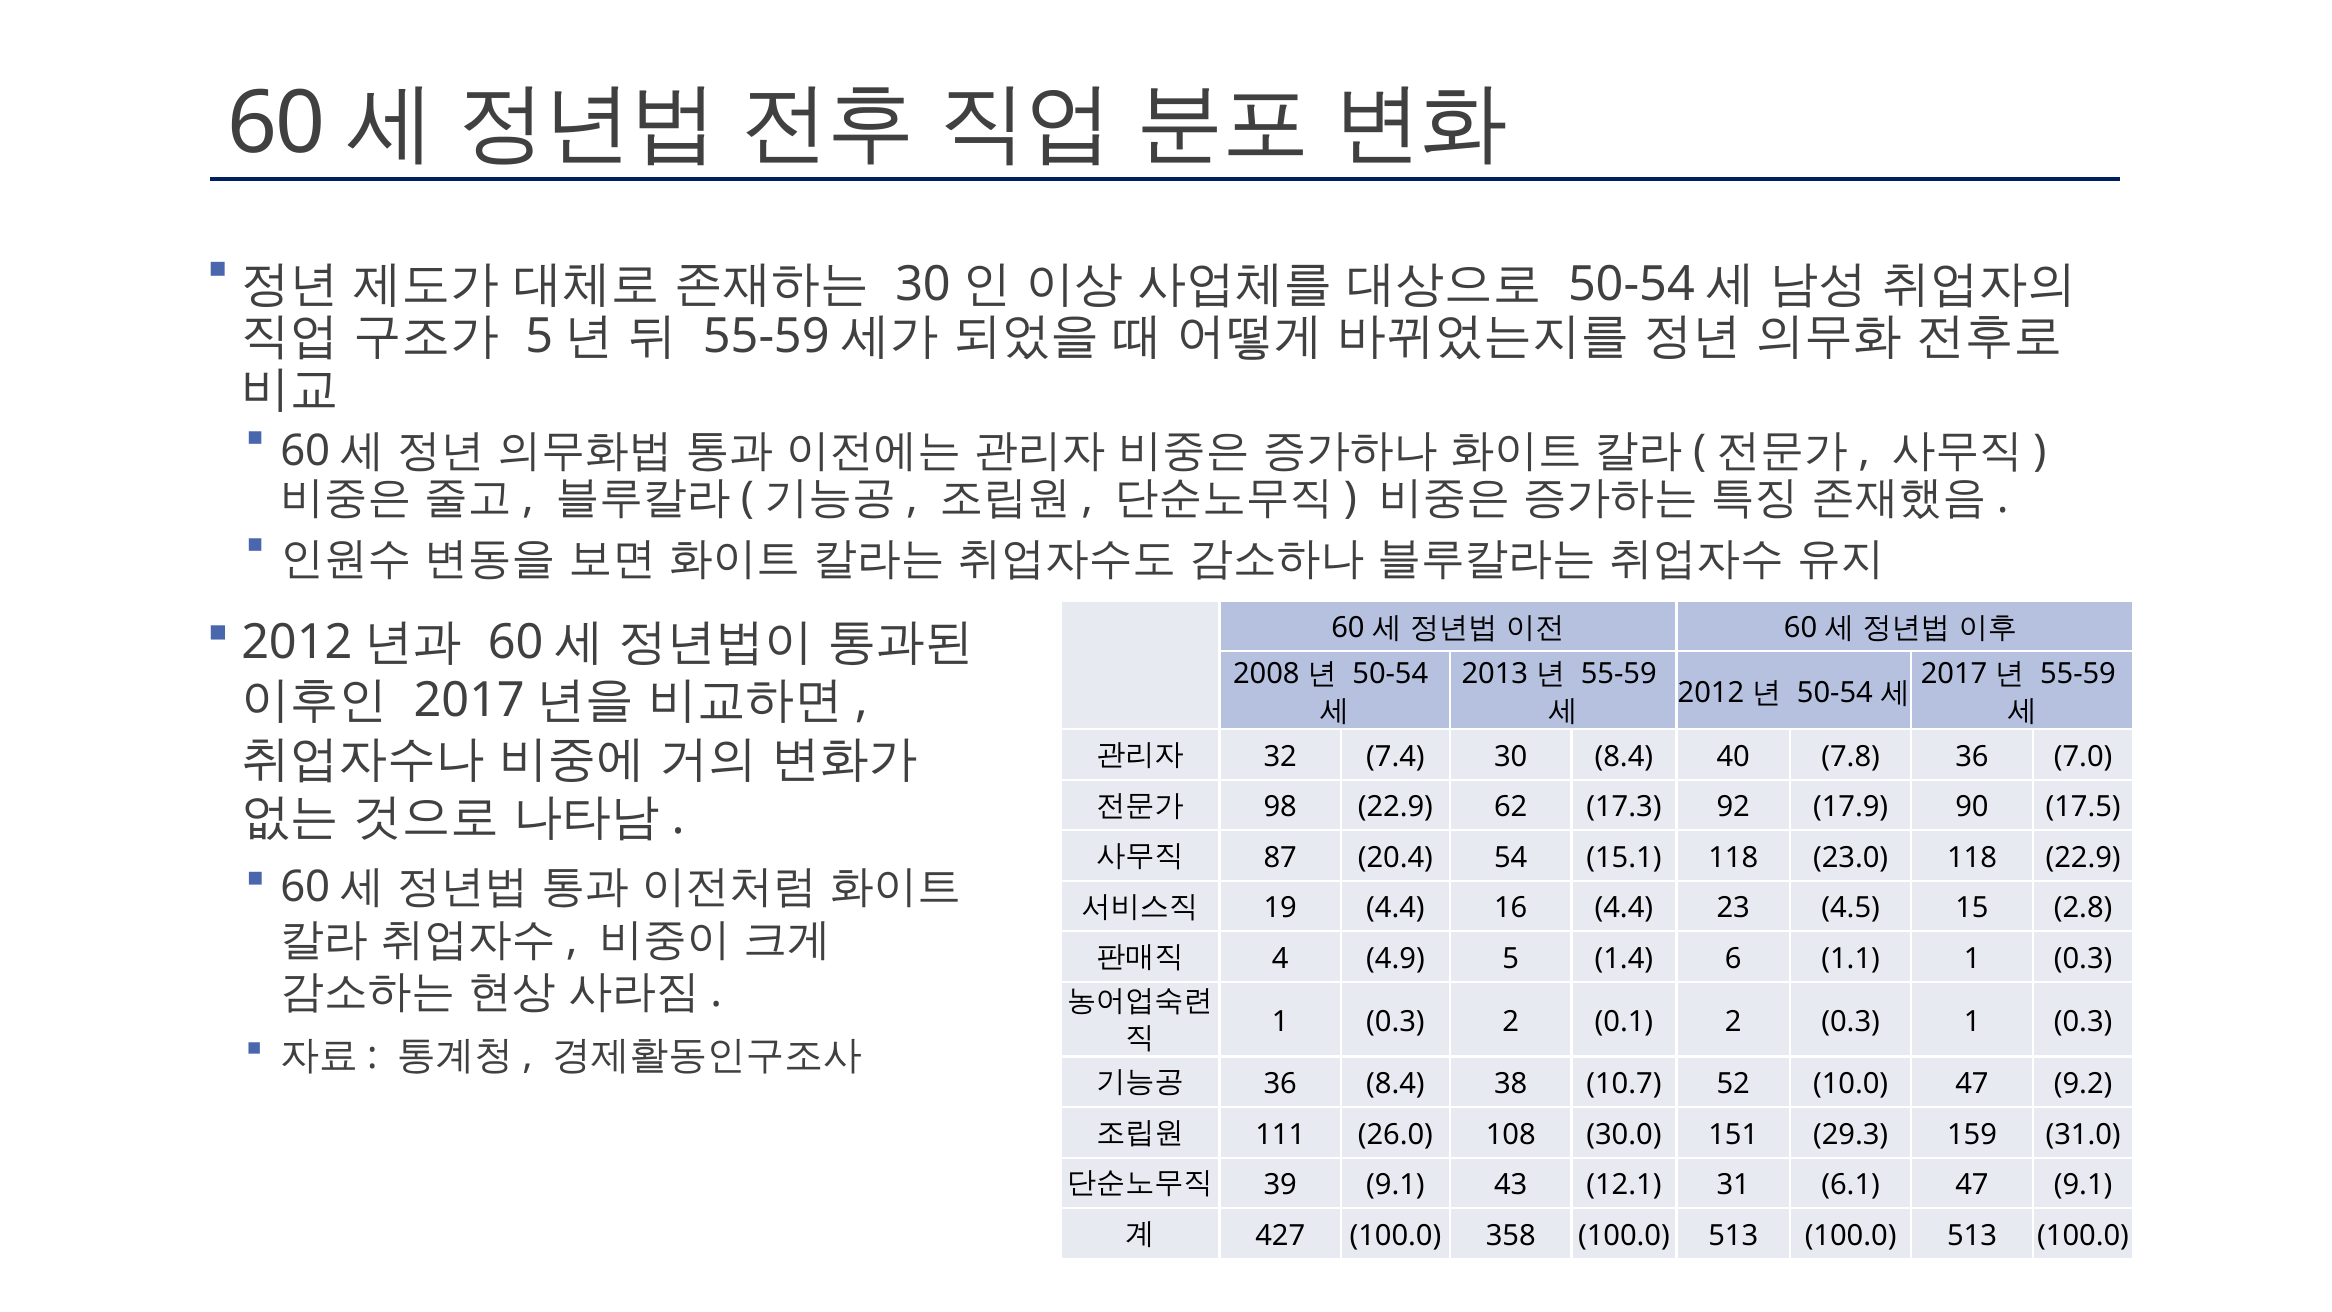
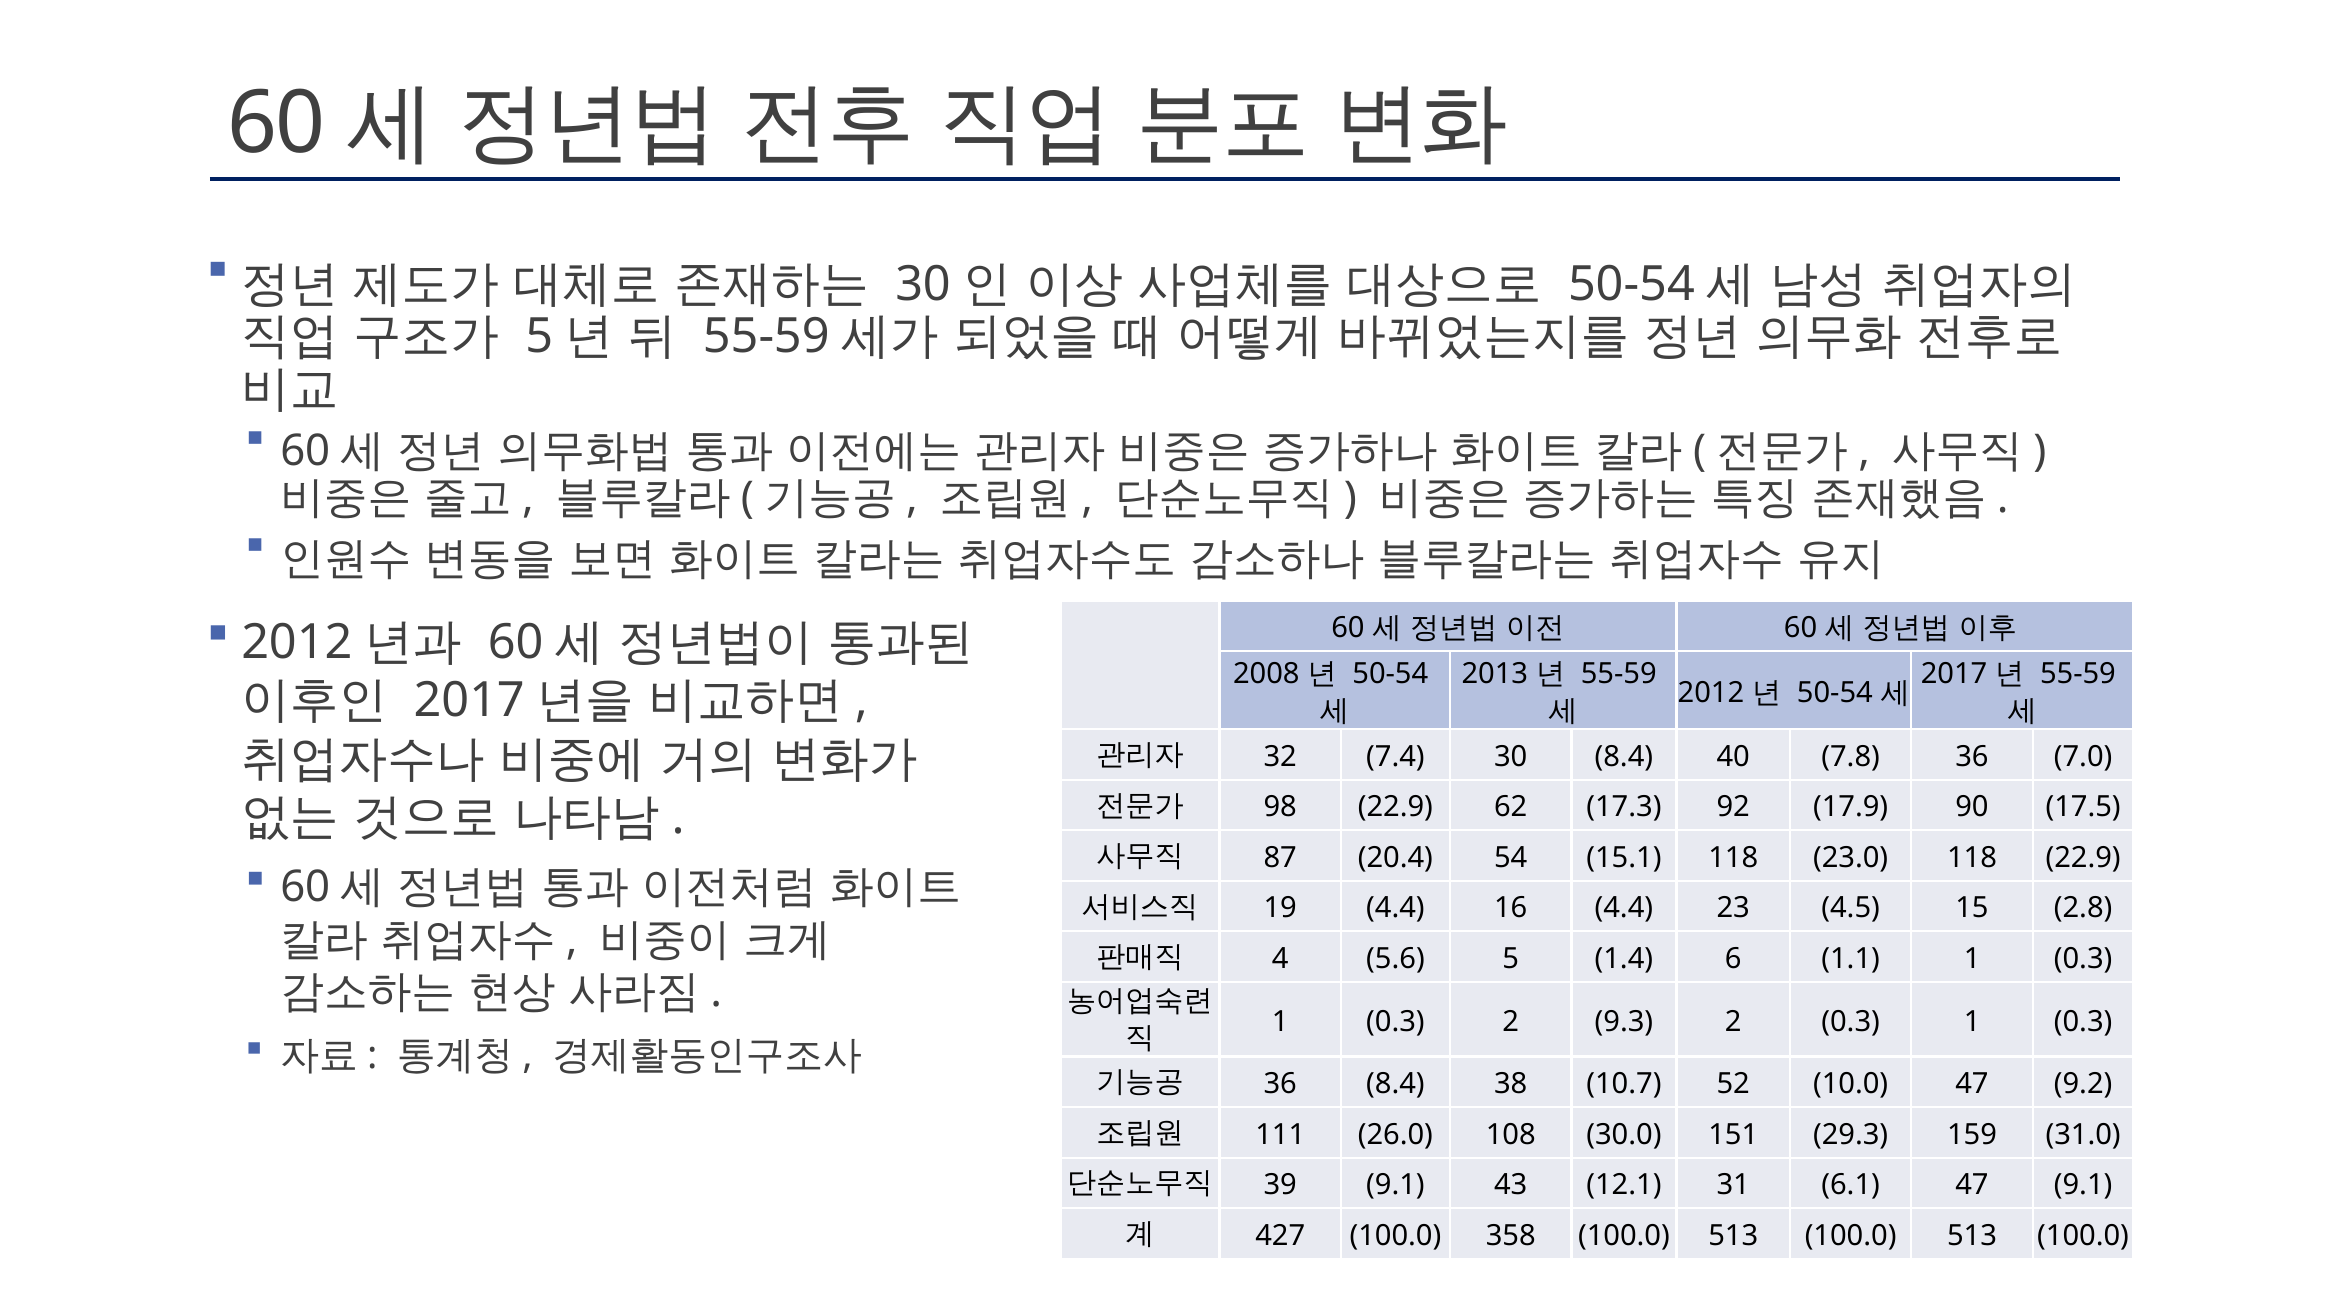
4.9: 4.9 -> 5.6 (1395, 959)
0.1: 0.1 -> 9.3 (1624, 1021)
